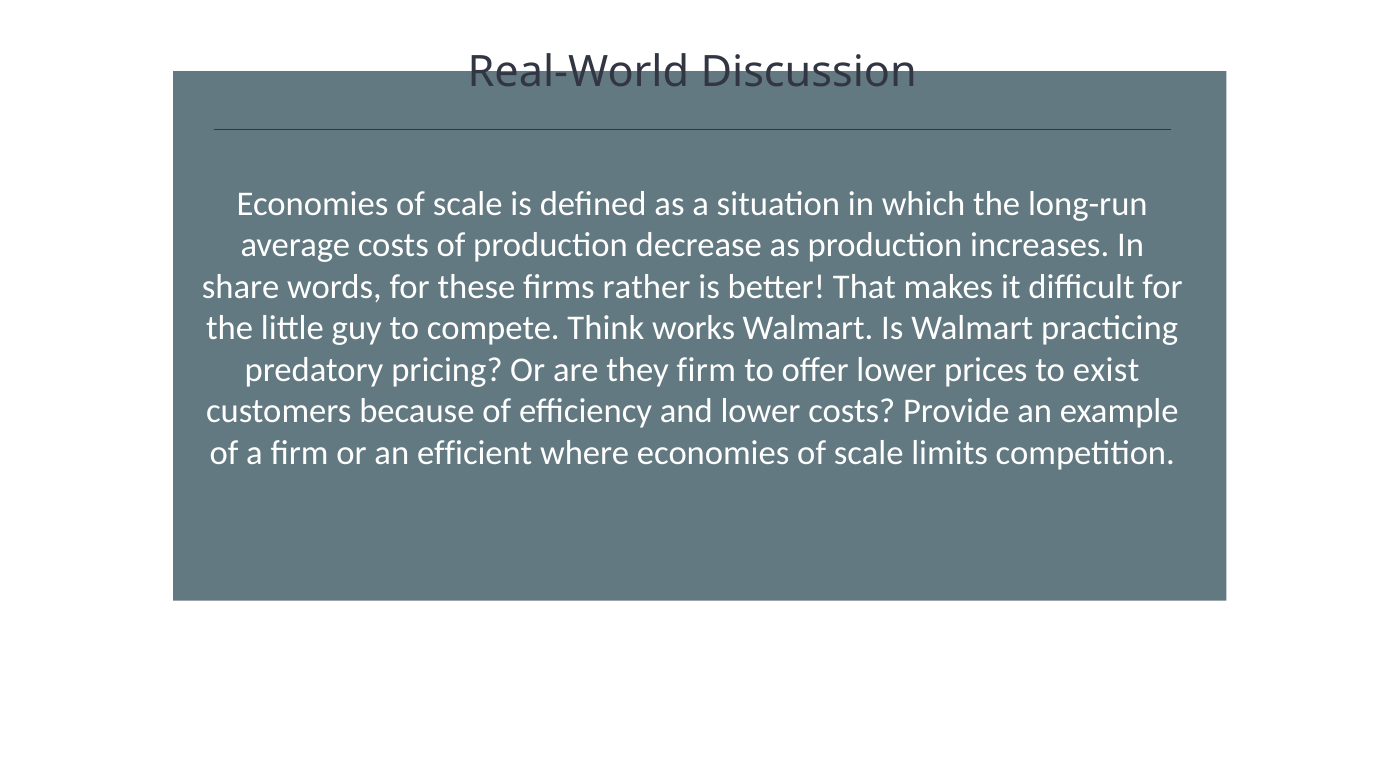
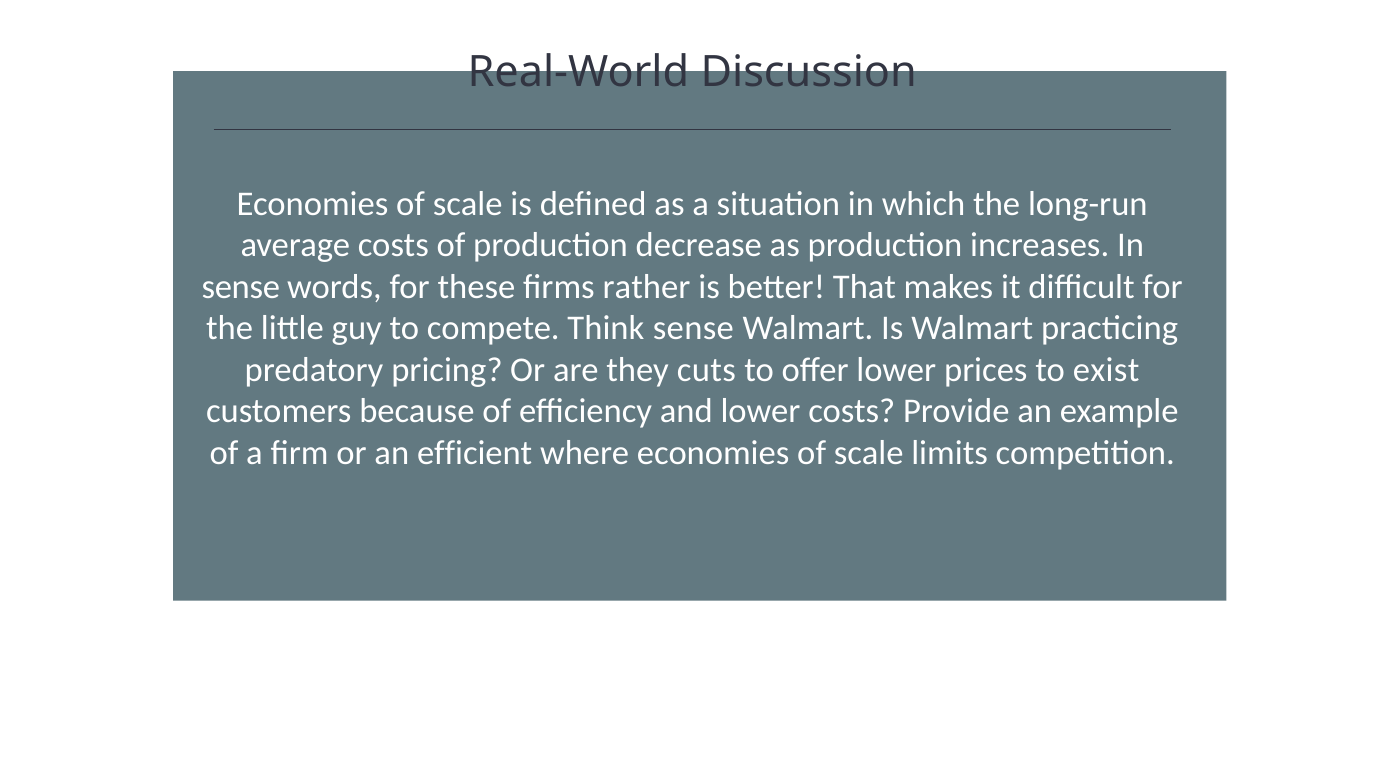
share: share -> sense (241, 287)
Think works: works -> sense (693, 328)
they firm: firm -> cuts (706, 370)
